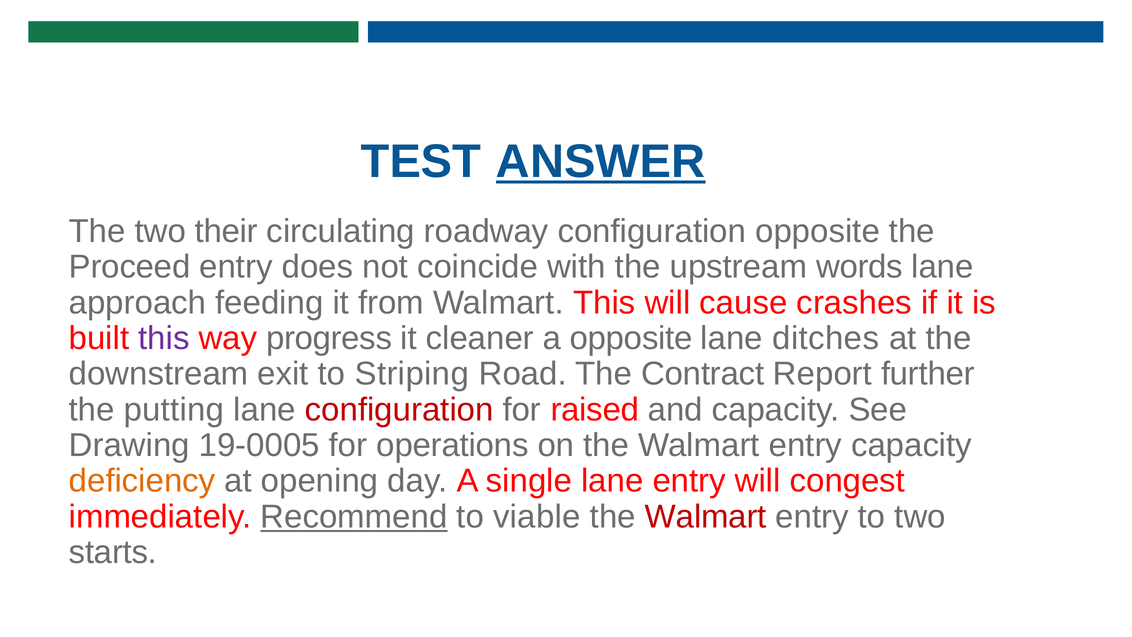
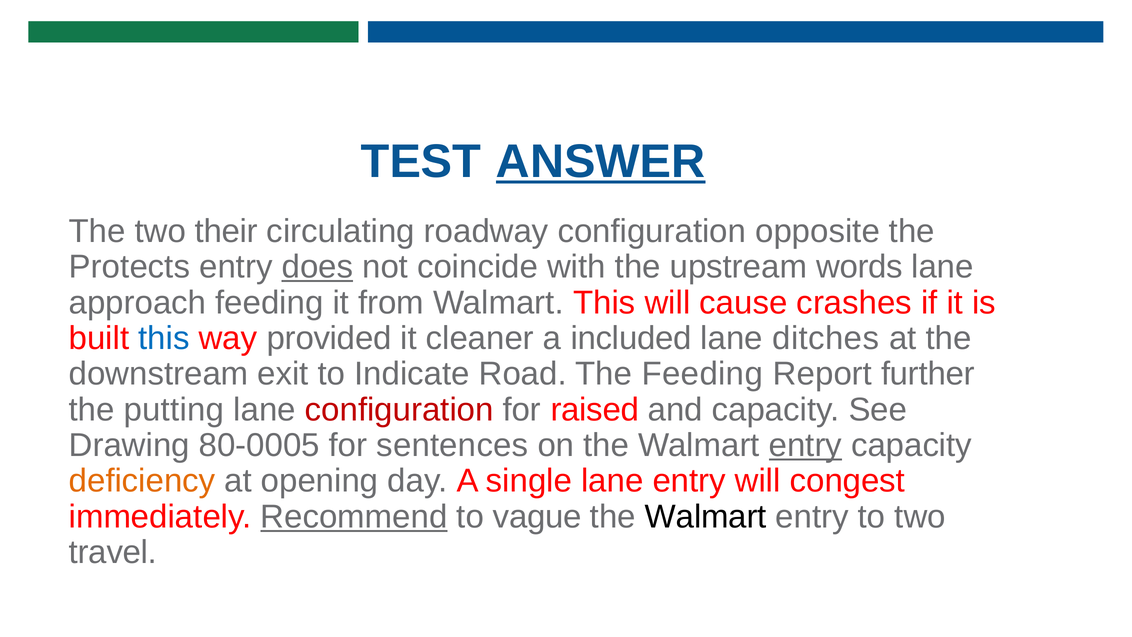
Proceed: Proceed -> Protects (130, 267)
does underline: none -> present (317, 267)
this colour: purple -> blue (164, 338)
progress: progress -> provided (329, 338)
a opposite: opposite -> included (631, 338)
Striping: Striping -> Indicate (412, 374)
The Contract: Contract -> Feeding (702, 374)
19-0005: 19-0005 -> 80-0005 (259, 445)
operations: operations -> sentences (452, 445)
entry underline: none -> present (805, 445)
viable: viable -> vague (537, 517)
Walmart colour: red -> black (706, 517)
starts: starts -> travel (113, 552)
